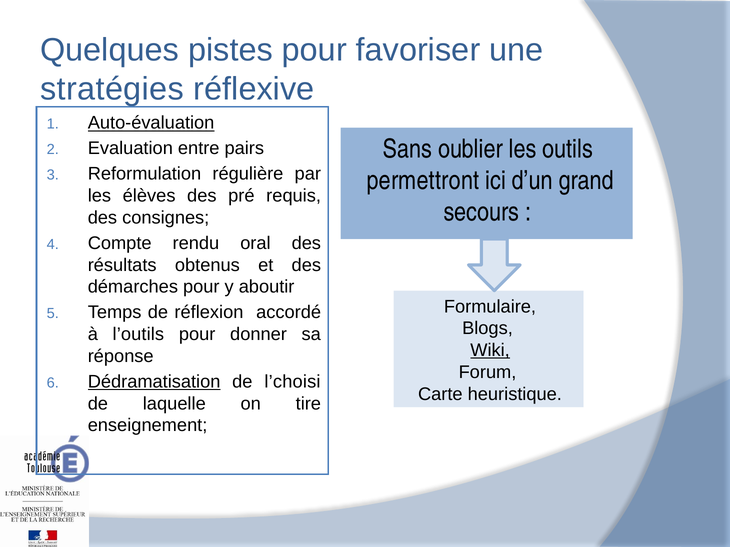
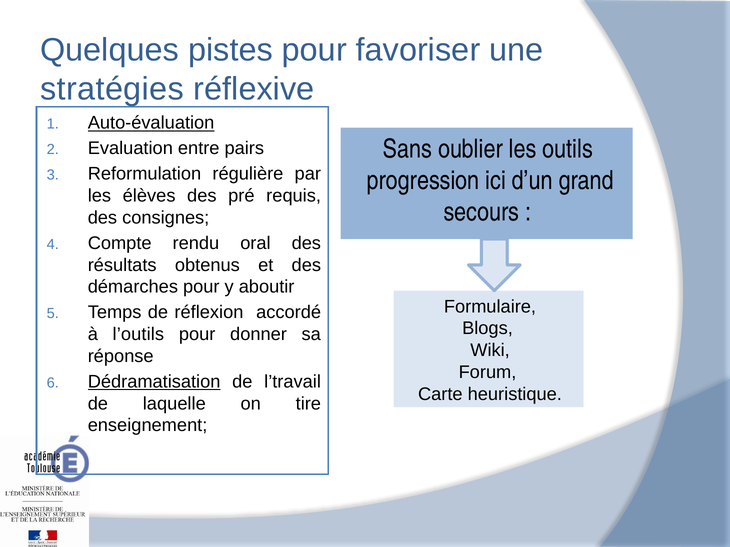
permettront: permettront -> progression (423, 181)
Wiki underline: present -> none (490, 351)
l’choisi: l’choisi -> l’travail (293, 382)
